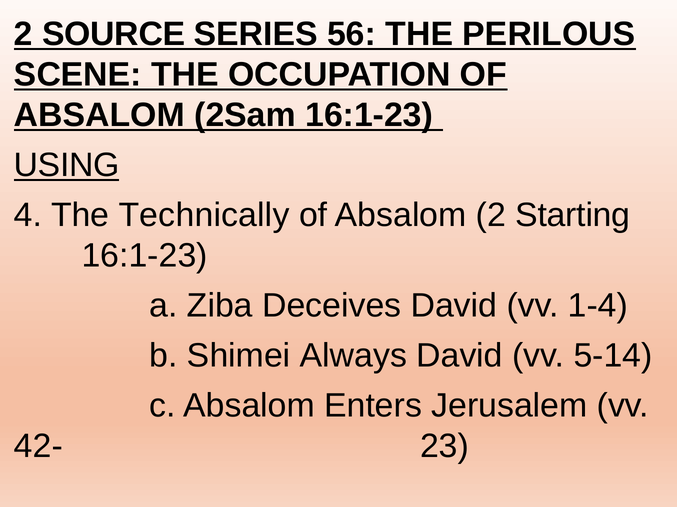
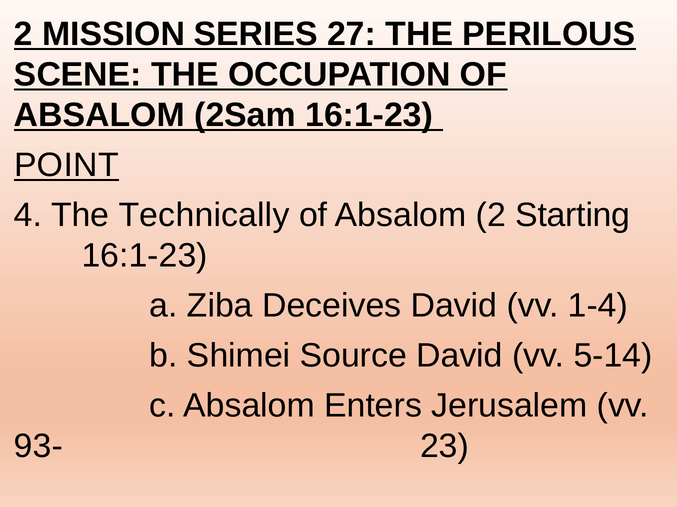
SOURCE: SOURCE -> MISSION (114, 34)
56: 56 -> 27 (352, 34)
USING: USING -> POINT (66, 165)
Always: Always -> Source (353, 356)
42-: 42- -> 93- (38, 447)
